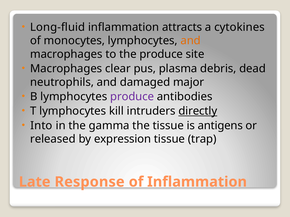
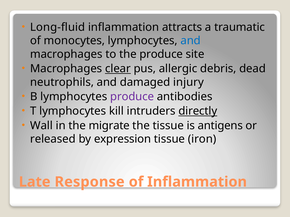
cytokines: cytokines -> traumatic (240, 27)
and colour: orange -> blue (191, 41)
clear underline: none -> present (118, 69)
plasma: plasma -> allergic (178, 69)
major: major -> injury (189, 82)
Into: Into -> Wall (41, 126)
gamma: gamma -> migrate (109, 126)
trap: trap -> iron (202, 139)
